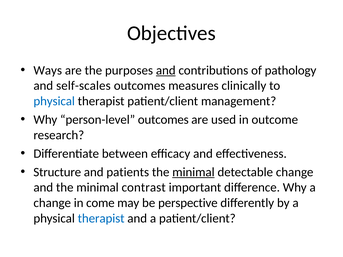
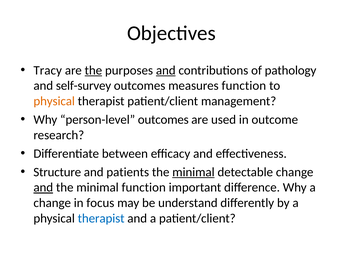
Ways: Ways -> Tracy (48, 70)
the underline: none -> present (93, 70)
self-scales: self-scales -> self-survey (84, 86)
measures clinically: clinically -> function (244, 86)
physical colour: blue -> orange (54, 101)
and underline: none -> present (43, 188)
minimal contrast: contrast -> function (144, 188)
come: come -> focus (100, 203)
perspective: perspective -> understand (188, 203)
